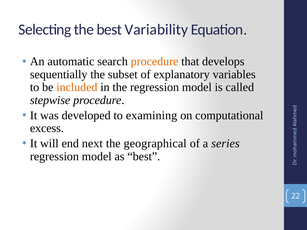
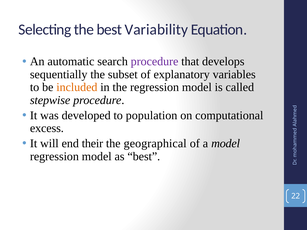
procedure colour: orange -> purple (155, 62)
examining: examining -> population (152, 115)
next: next -> their (92, 144)
a series: series -> model (226, 144)
